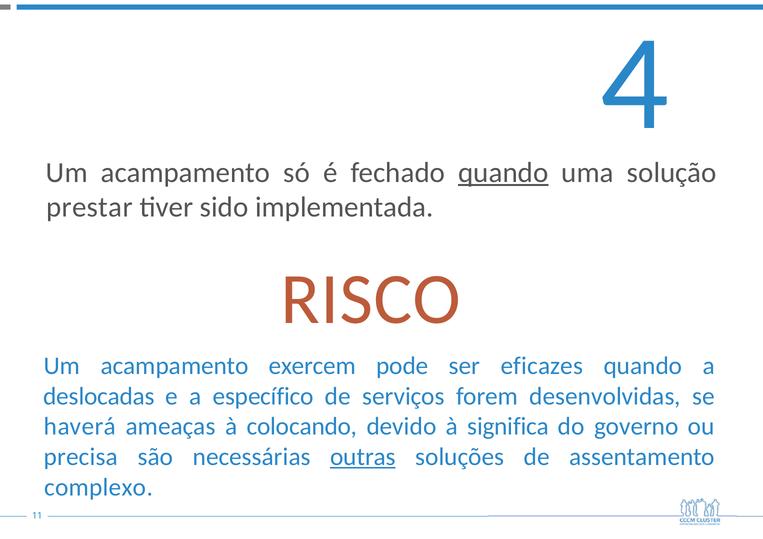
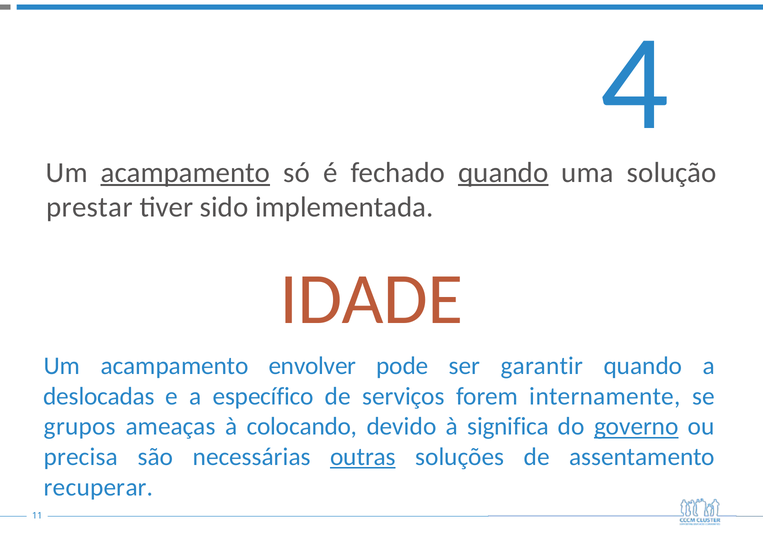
acampamento underline: none -> present (186, 173)
RISCO: RISCO -> IDADE (371, 300)
exercem: exercem -> envolver (312, 366)
eficazes: eficazes -> garantir (542, 366)
desenvolvidas: desenvolvidas -> internamente (605, 397)
haverá: haverá -> grupos (80, 427)
governo underline: none -> present (636, 427)
complexo: complexo -> recuperar (99, 488)
